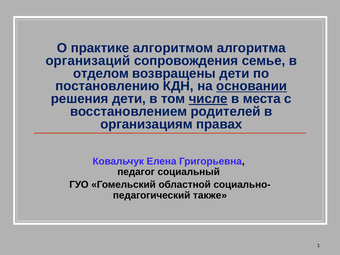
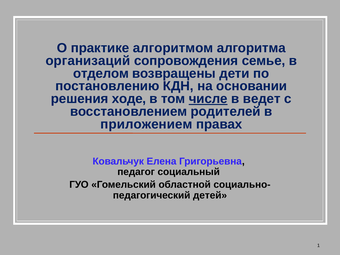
основании underline: present -> none (252, 86)
решения дети: дети -> ходе (129, 99)
места: места -> ведет (262, 99)
организациям: организациям -> приложением (146, 124)
также: также -> детей (210, 195)
